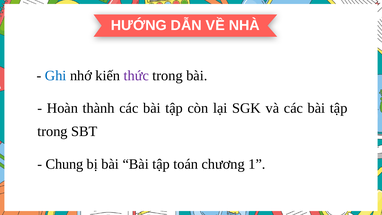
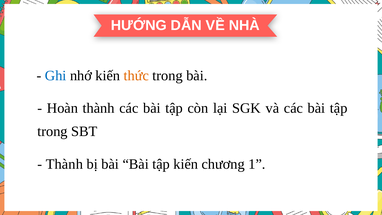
thức colour: purple -> orange (136, 76)
Chung: Chung -> Thành (64, 164)
tập toán: toán -> kiến (186, 164)
